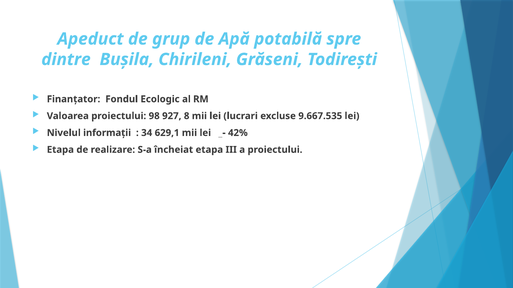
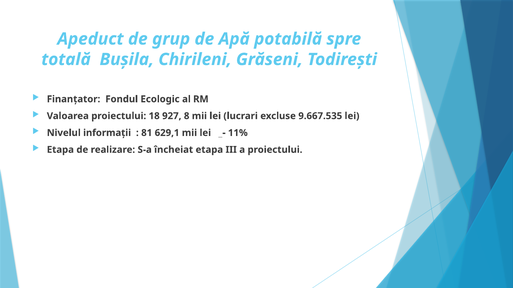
dintre: dintre -> totală (66, 60)
98: 98 -> 18 (154, 116)
34: 34 -> 81 (147, 133)
42%: 42% -> 11% (238, 133)
